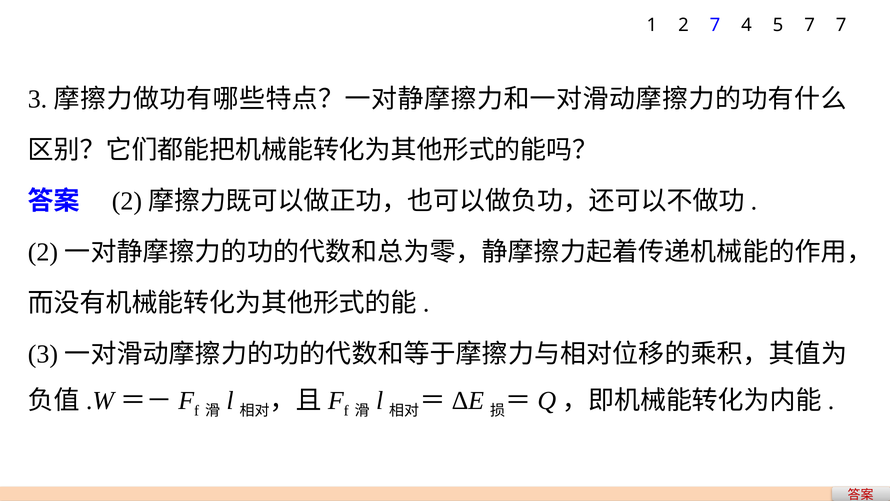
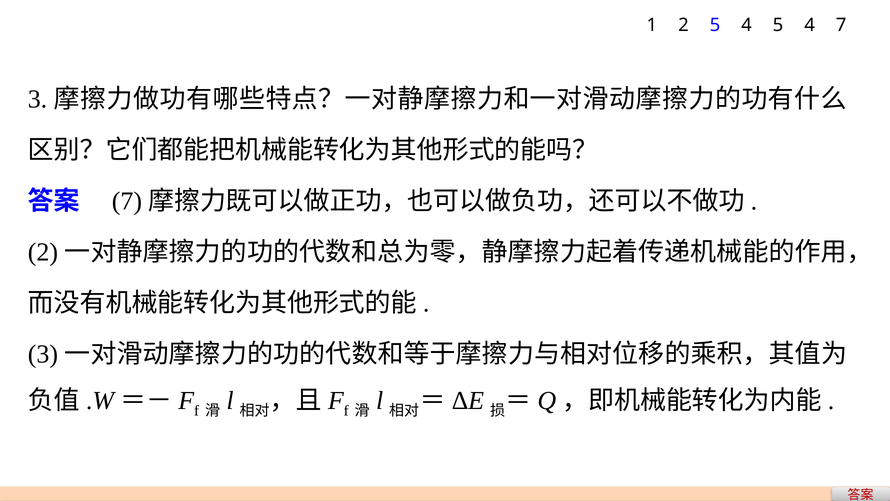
2 7: 7 -> 5 (715, 25)
4 5 7: 7 -> 4 (810, 25)
2: 2 -> 7 (127, 201)
